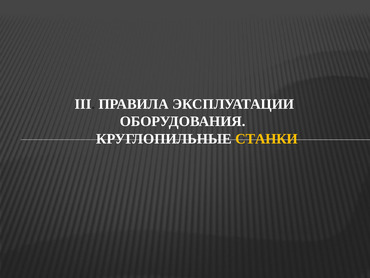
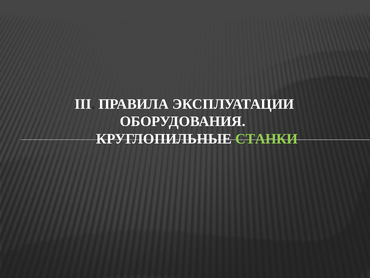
СТАНКИ colour: yellow -> light green (267, 139)
